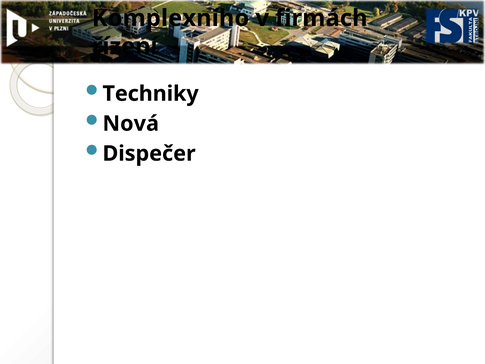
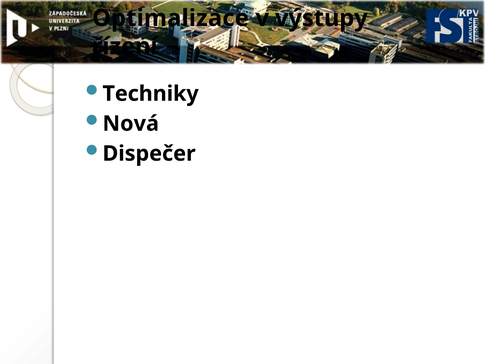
Komplexního: Komplexního -> Optimalizace (171, 18)
firmách: firmách -> výstupy (321, 18)
